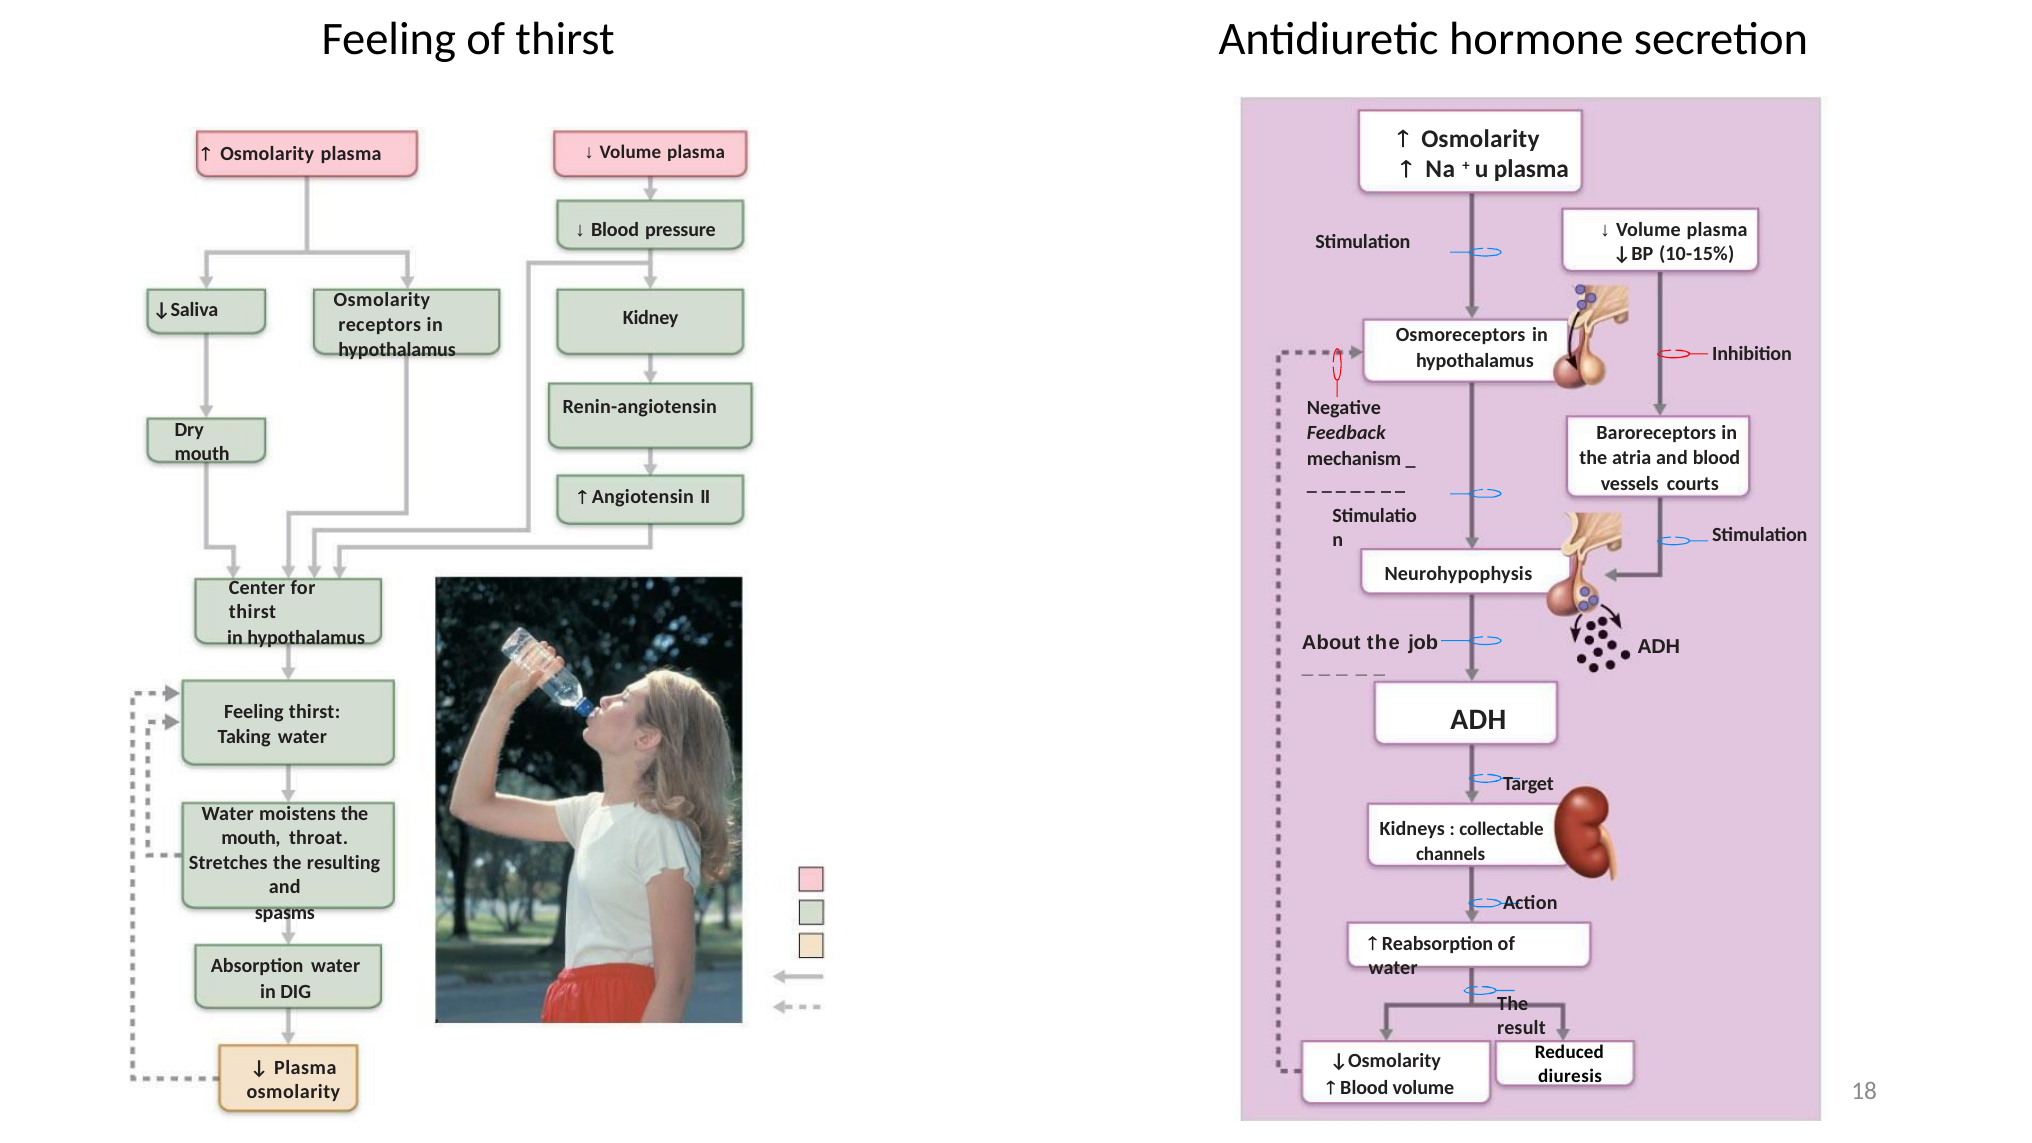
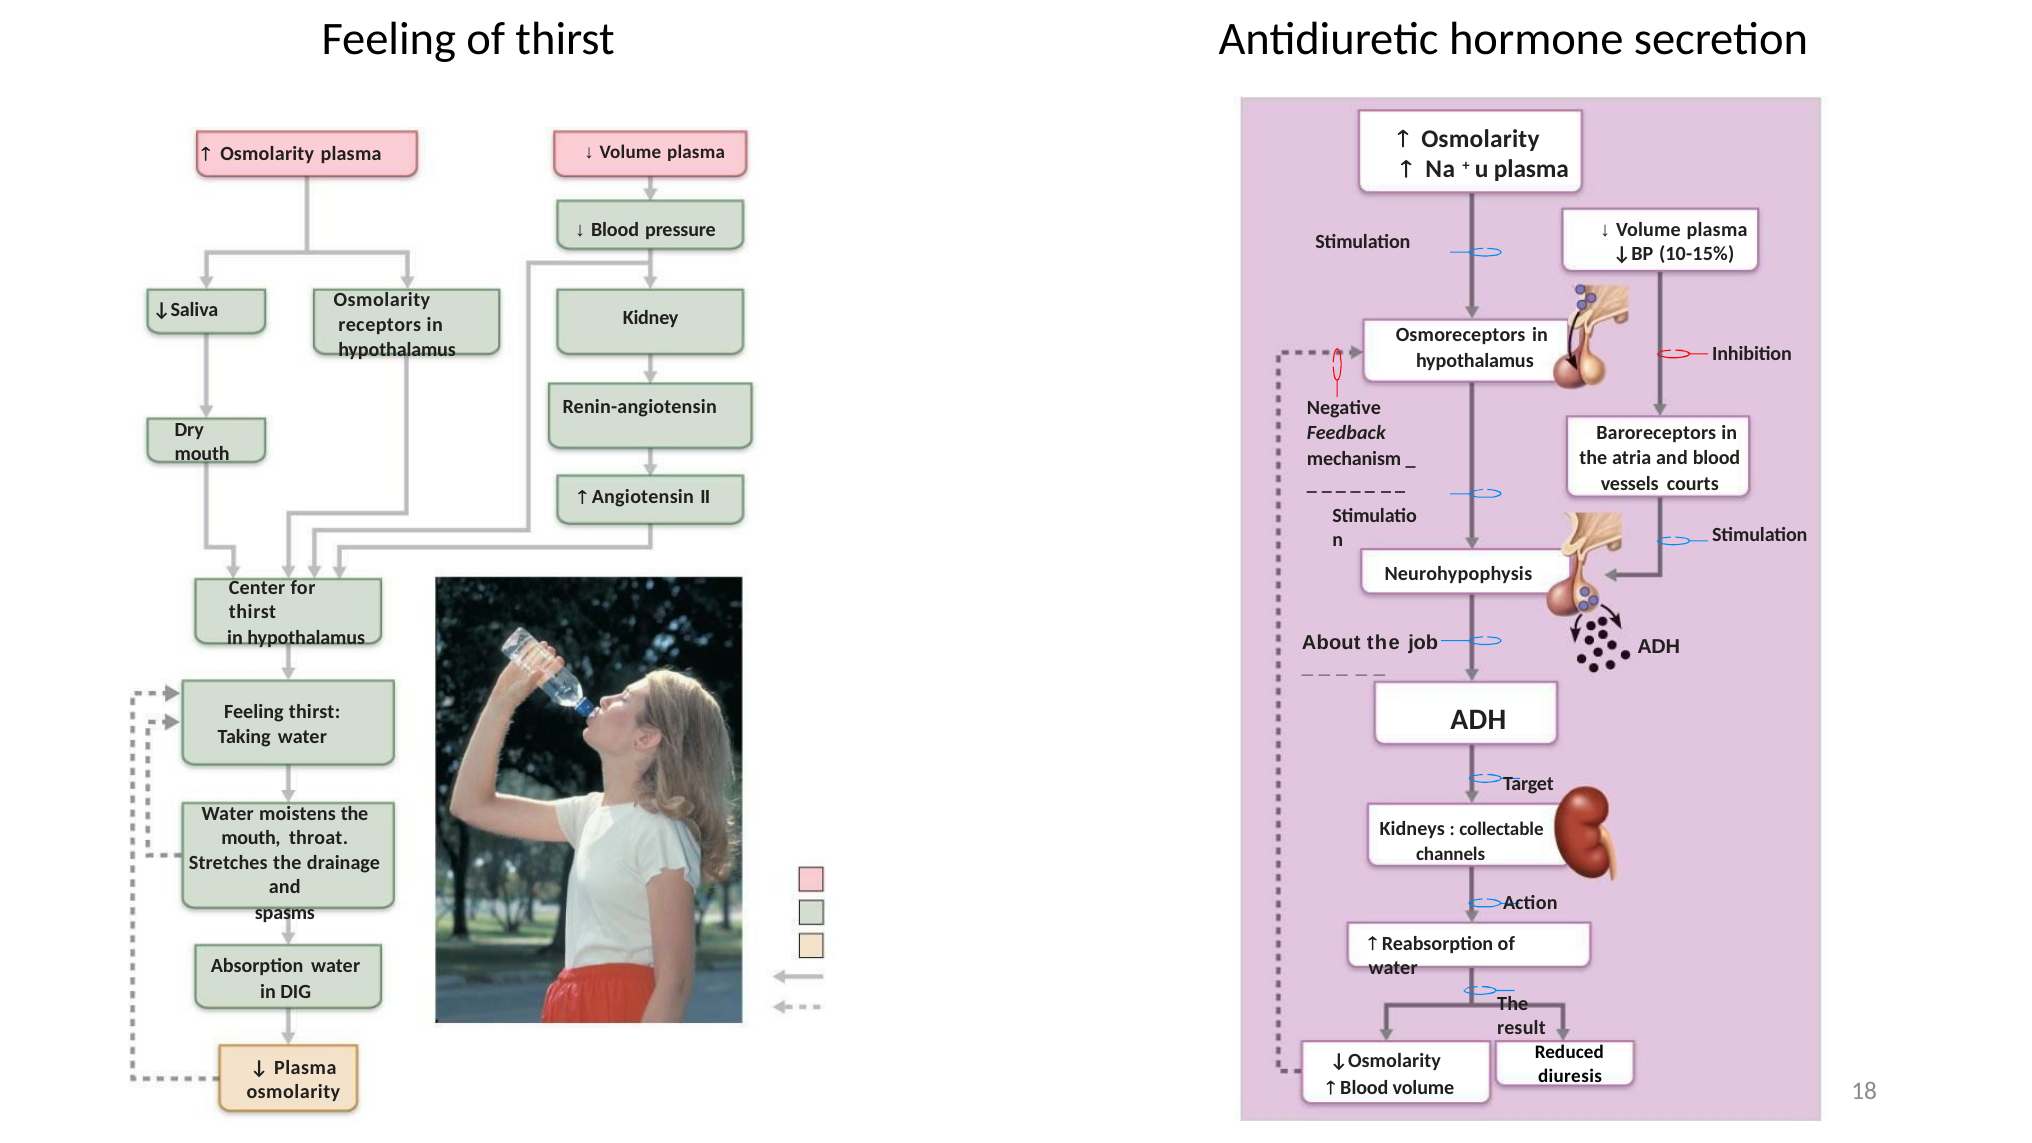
resulting: resulting -> drainage (344, 863)
